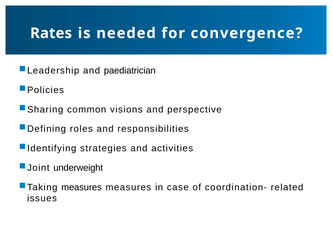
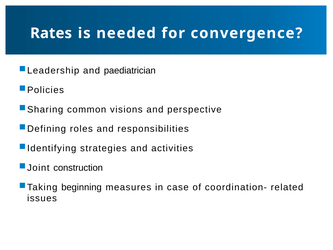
underweight: underweight -> construction (78, 168)
measures: measures -> beginning (82, 187)
